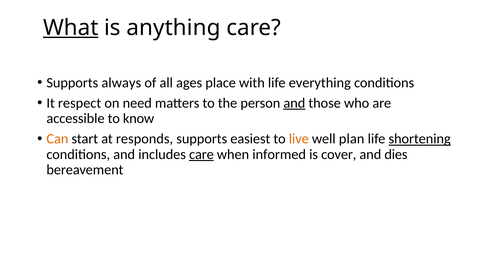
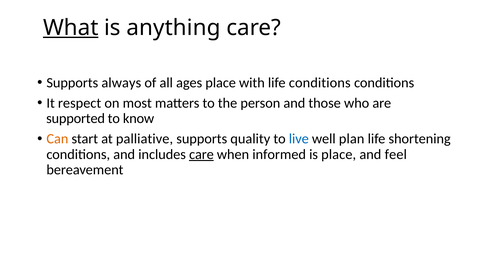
life everything: everything -> conditions (320, 83)
need: need -> most (137, 103)
and underline: present -> none (294, 103)
accessible: accessible -> supported (76, 118)
responds: responds -> palliative (145, 139)
easiest: easiest -> quality (250, 139)
live colour: orange -> blue (299, 139)
shortening underline: present -> none (420, 139)
is cover: cover -> place (339, 154)
dies: dies -> feel (396, 154)
